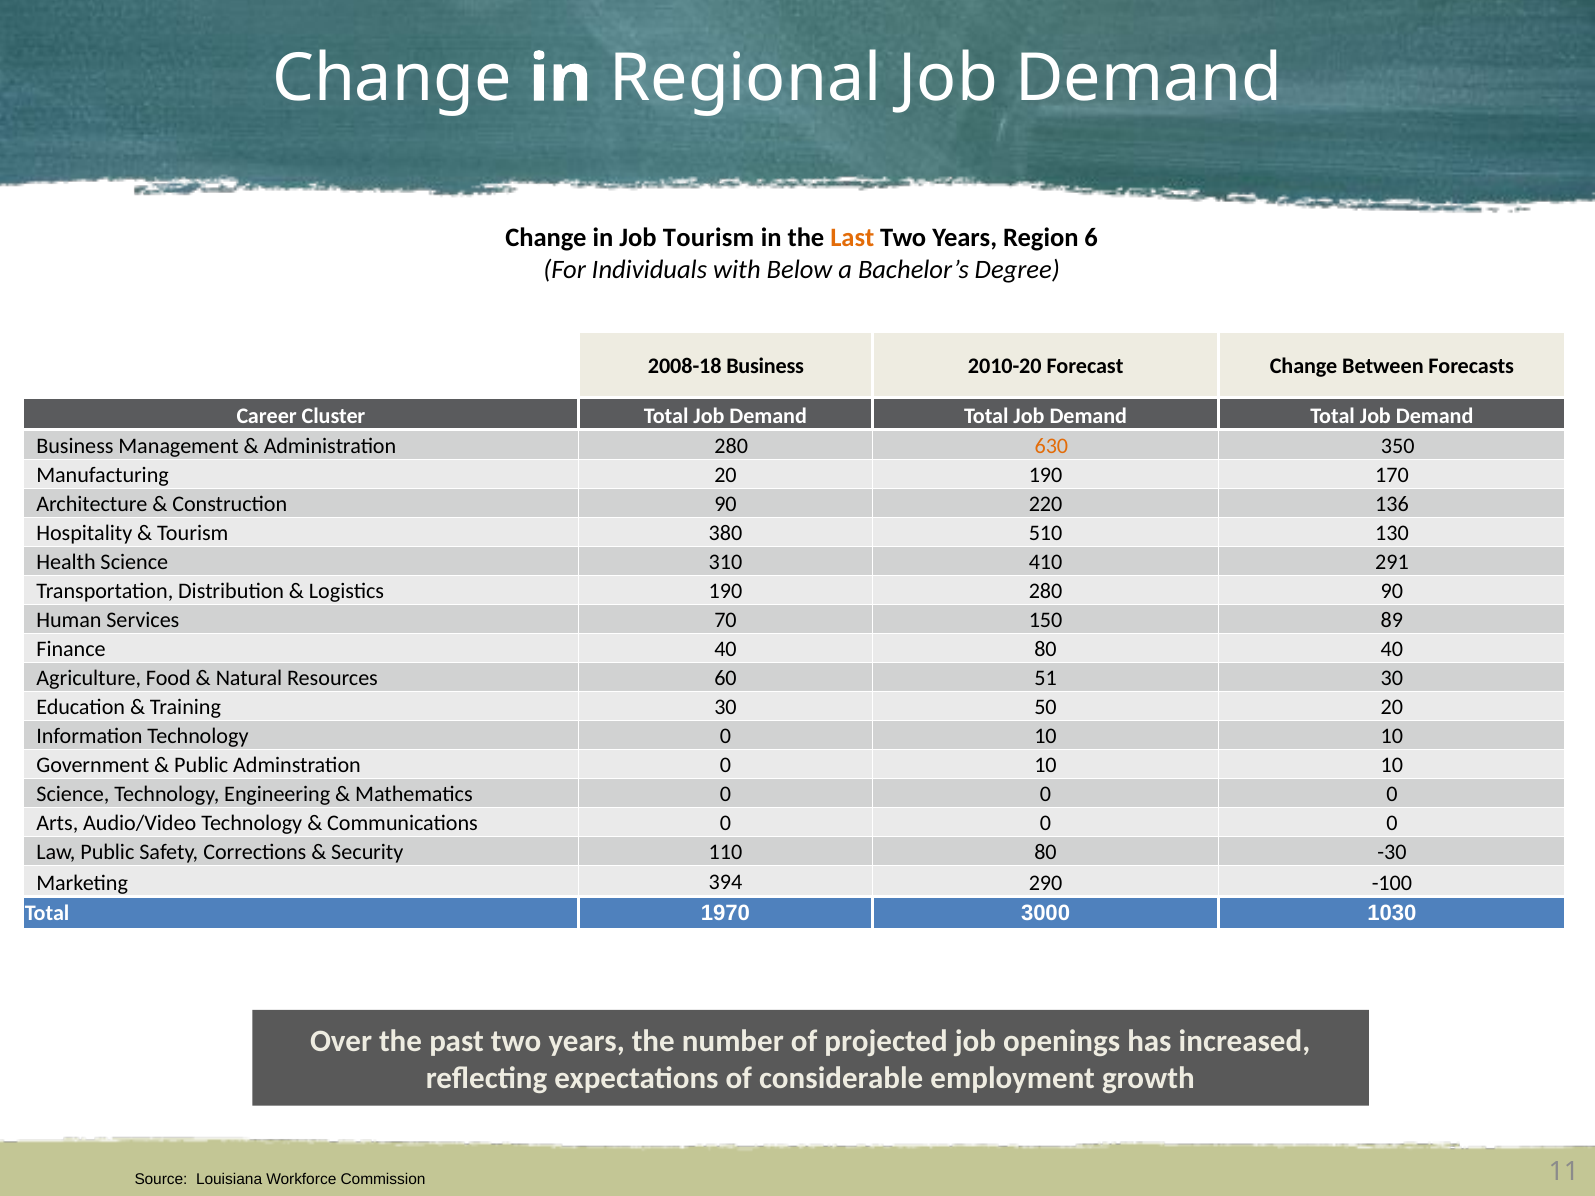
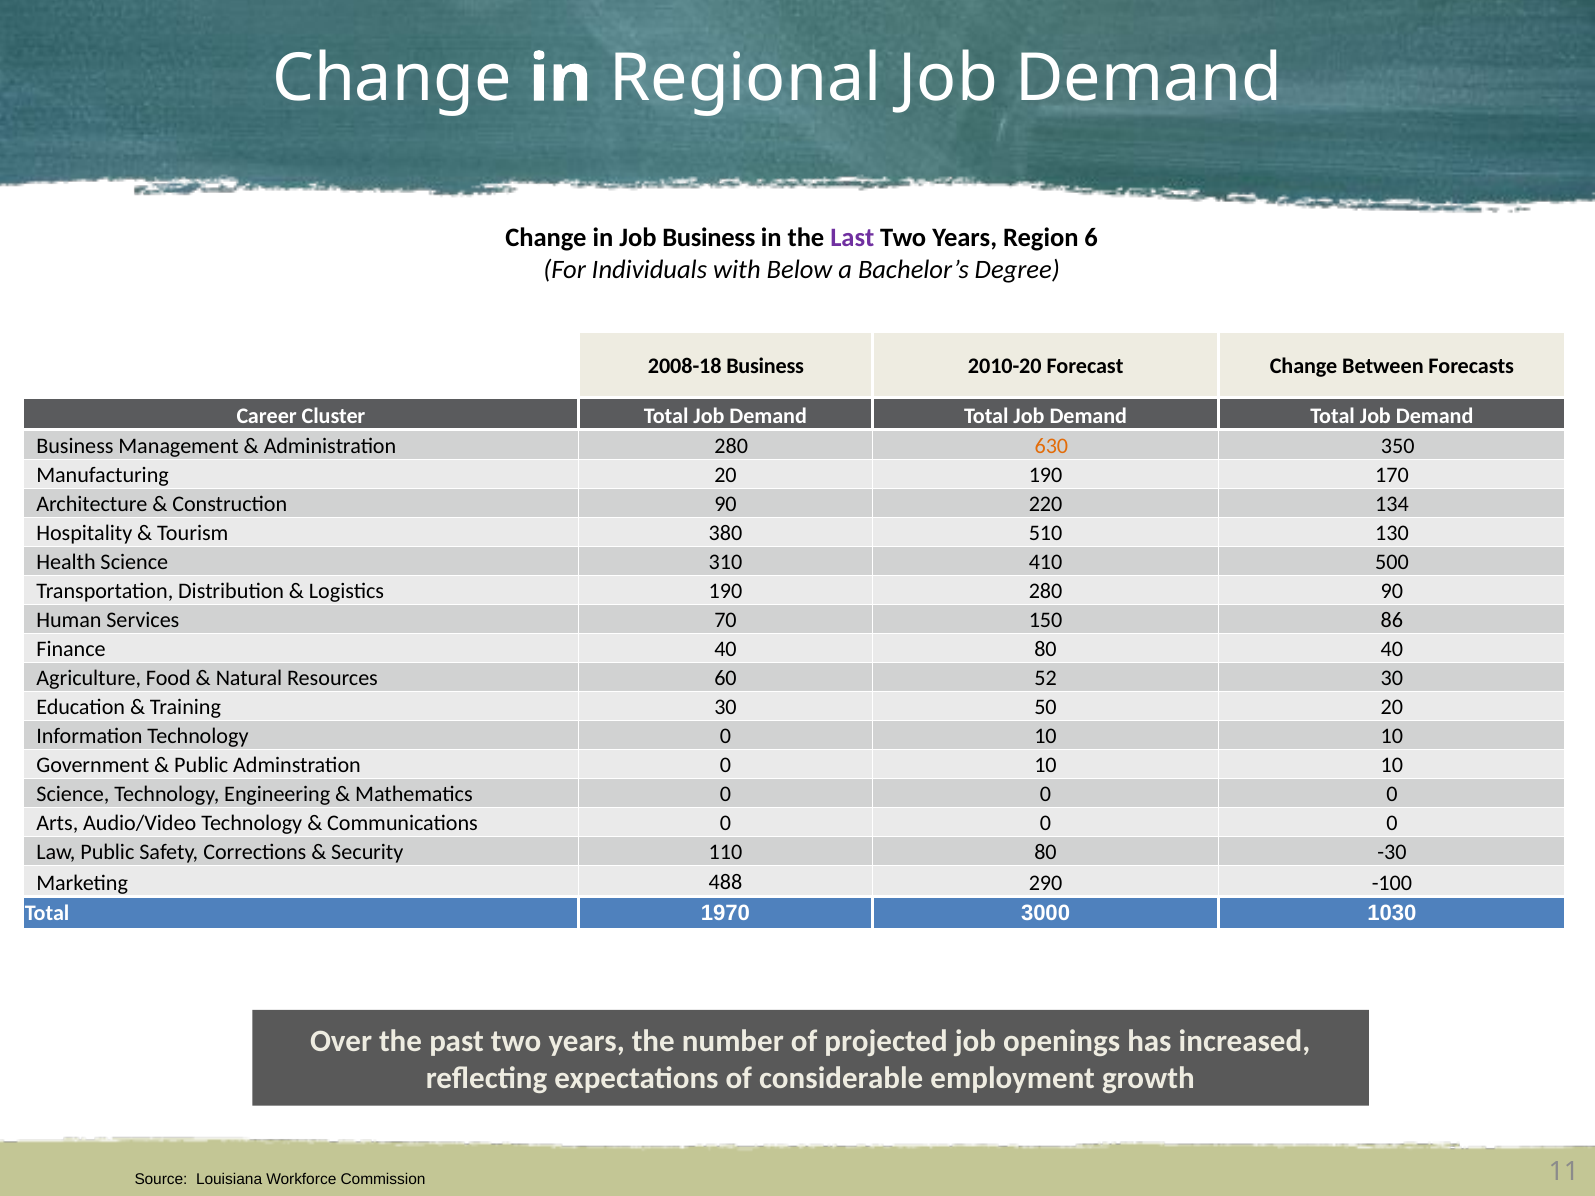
Job Tourism: Tourism -> Business (709, 238)
Last colour: orange -> purple (852, 238)
136: 136 -> 134 (1392, 505)
291: 291 -> 500 (1392, 563)
89: 89 -> 86 (1392, 621)
51: 51 -> 52 (1046, 679)
394: 394 -> 488 (726, 882)
